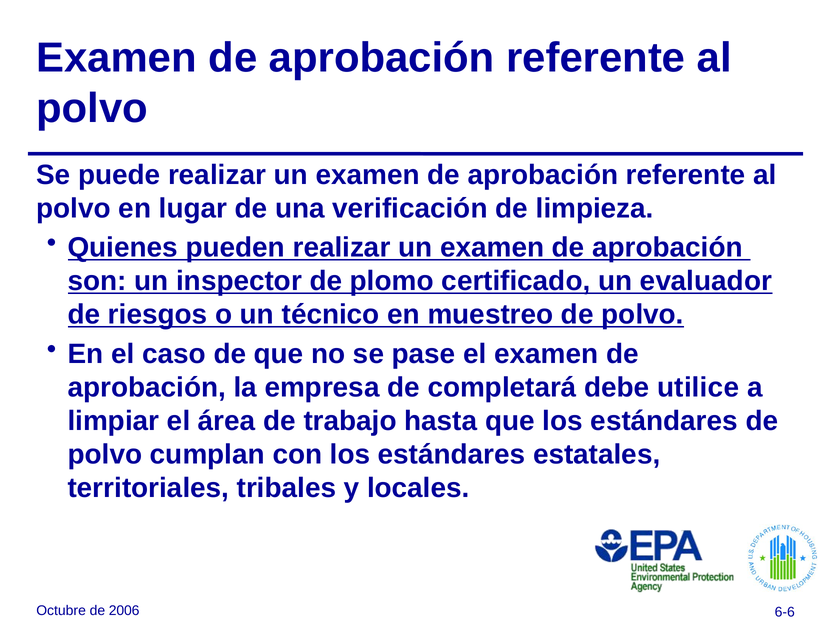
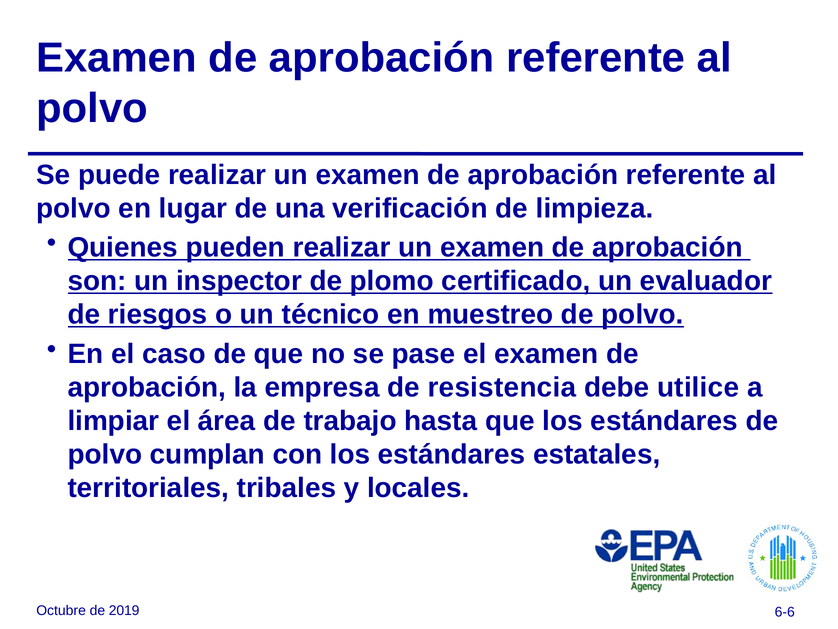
completará: completará -> resistencia (502, 387)
2006: 2006 -> 2019 (124, 610)
